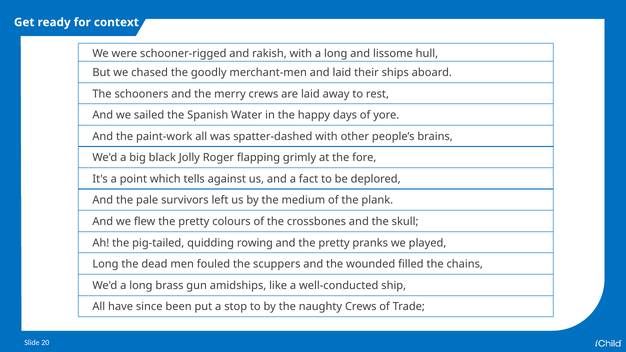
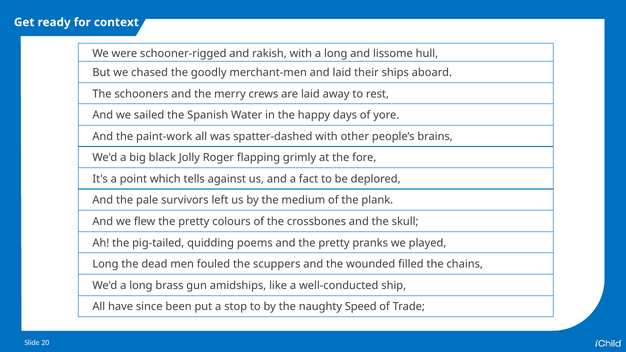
rowing: rowing -> poems (255, 243)
naughty Crews: Crews -> Speed (361, 307)
